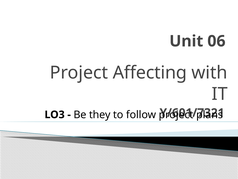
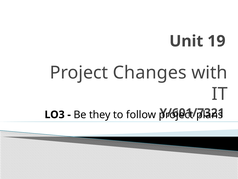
06: 06 -> 19 (216, 41)
Affecting: Affecting -> Changes (150, 72)
